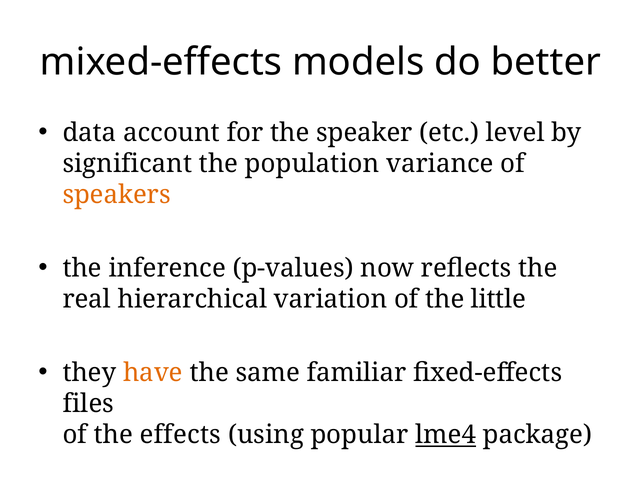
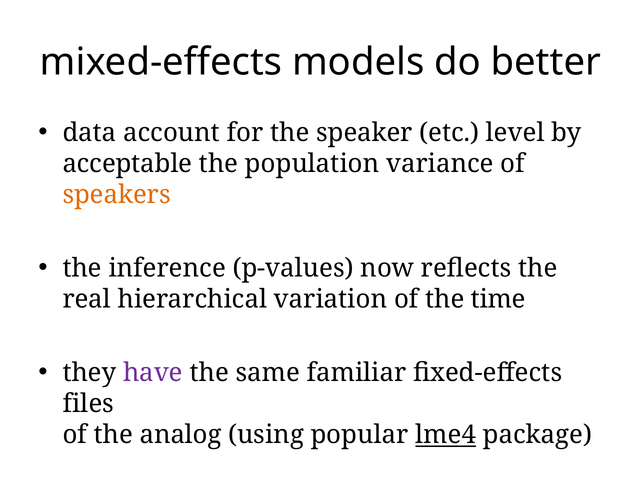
significant: significant -> acceptable (127, 164)
little: little -> time (498, 299)
have colour: orange -> purple (153, 372)
effects: effects -> analog (181, 434)
